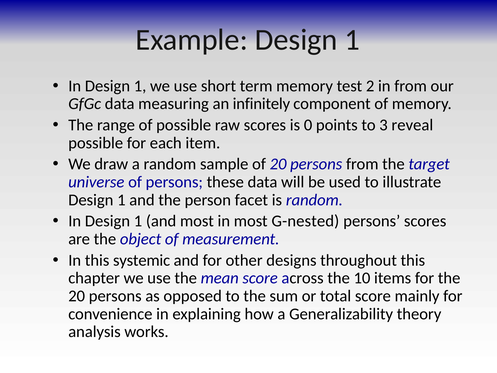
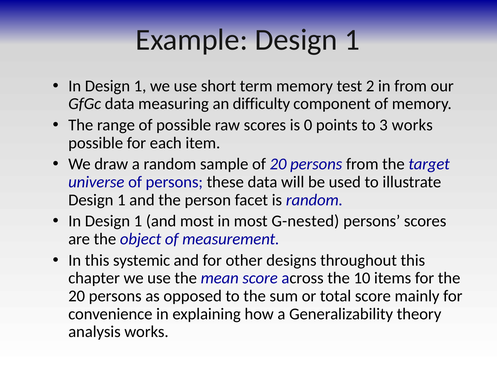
infinitely: infinitely -> difficulty (261, 104)
3 reveal: reveal -> works (412, 125)
